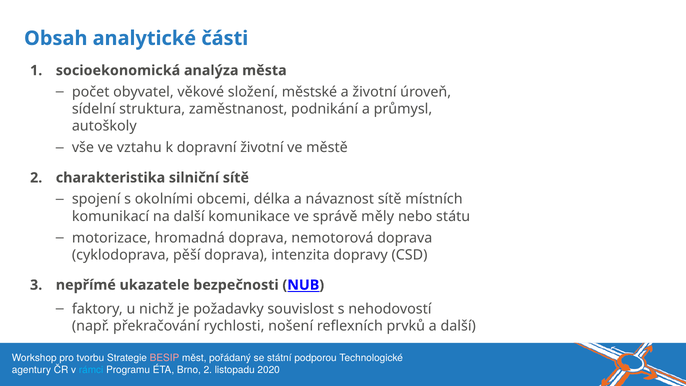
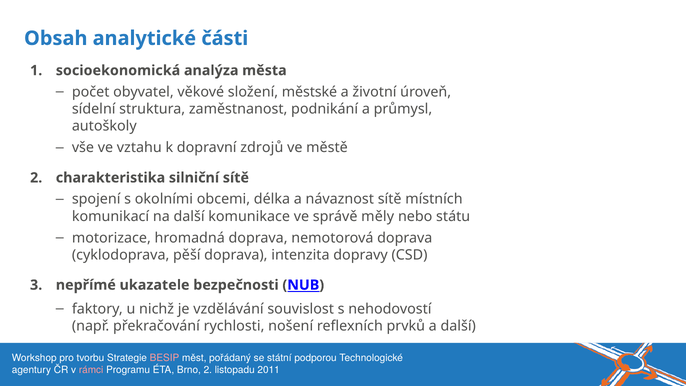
dopravní životní: životní -> zdrojů (262, 148)
požadavky: požadavky -> vzdělávání (228, 309)
rámci colour: light blue -> pink (91, 370)
2020: 2020 -> 2011 (269, 370)
